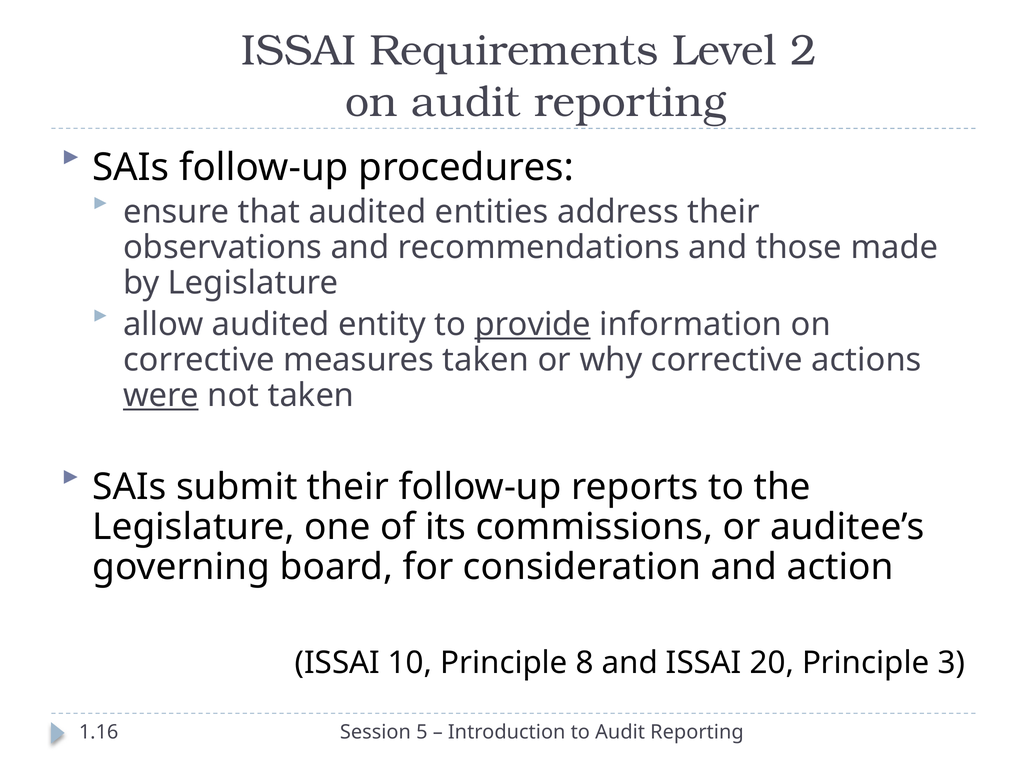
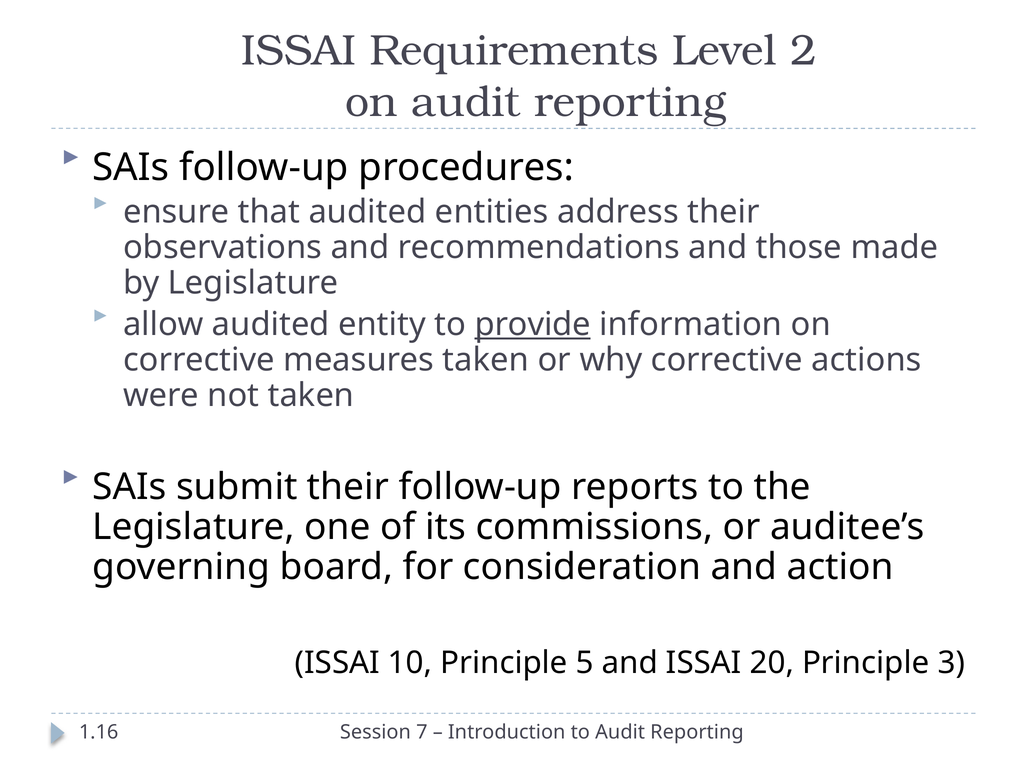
were underline: present -> none (161, 395)
8: 8 -> 5 (585, 663)
5: 5 -> 7 (422, 732)
